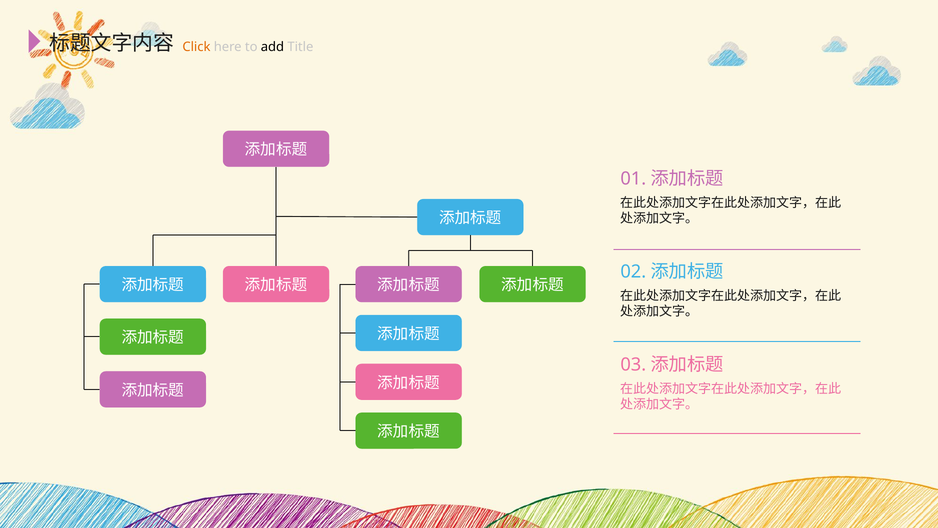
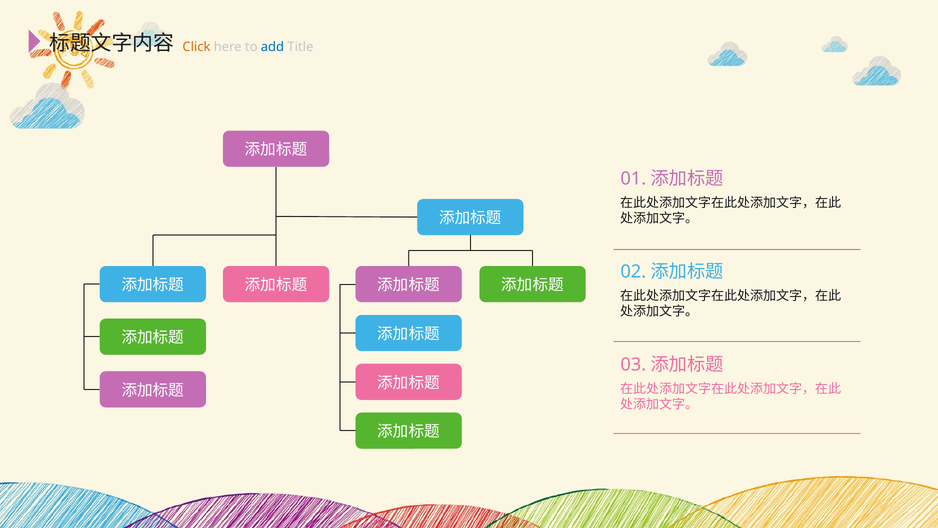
add colour: black -> blue (272, 47)
